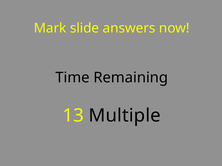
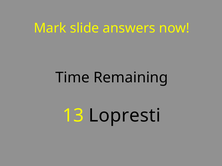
Multiple: Multiple -> Lopresti (125, 116)
